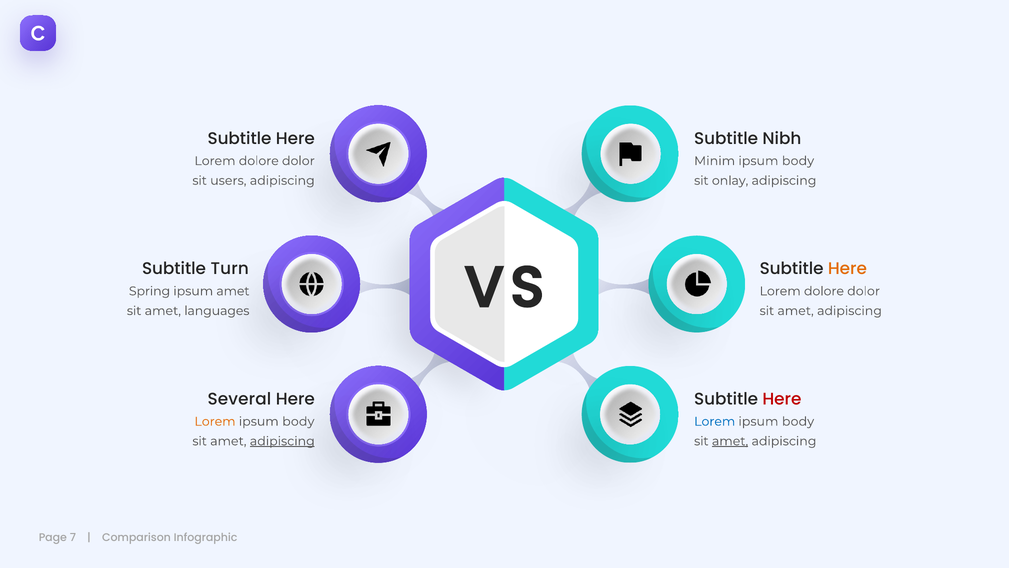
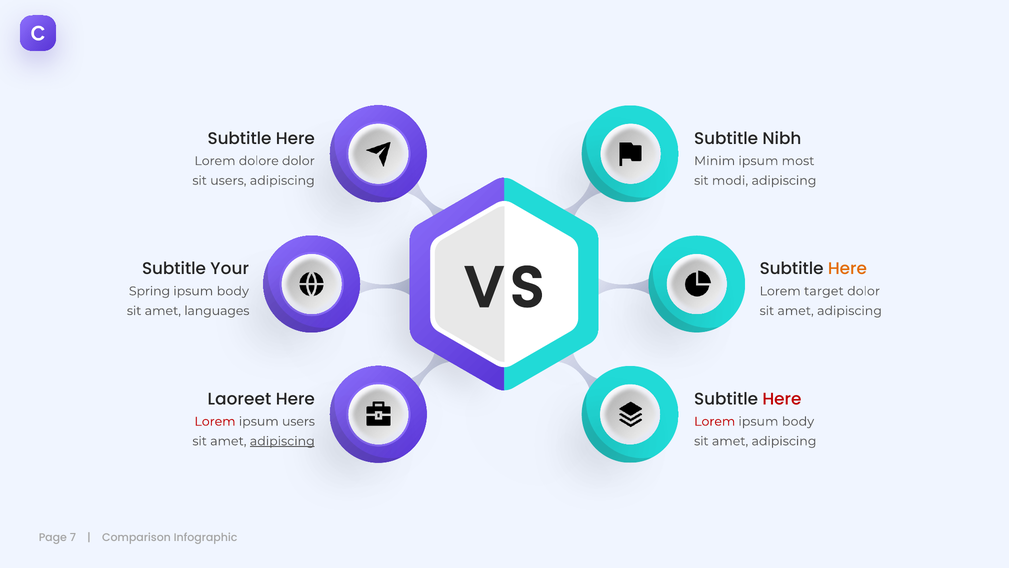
body: body -> most (798, 161)
onlay: onlay -> modi (730, 180)
Turn: Turn -> Your (230, 269)
amet: amet -> body (233, 291)
dolore: dolore -> target (824, 291)
Several: Several -> Laoreet (239, 399)
Lorem colour: orange -> red (215, 421)
body: body -> users (298, 421)
Lorem colour: blue -> red (715, 421)
amet underline: present -> none (730, 441)
